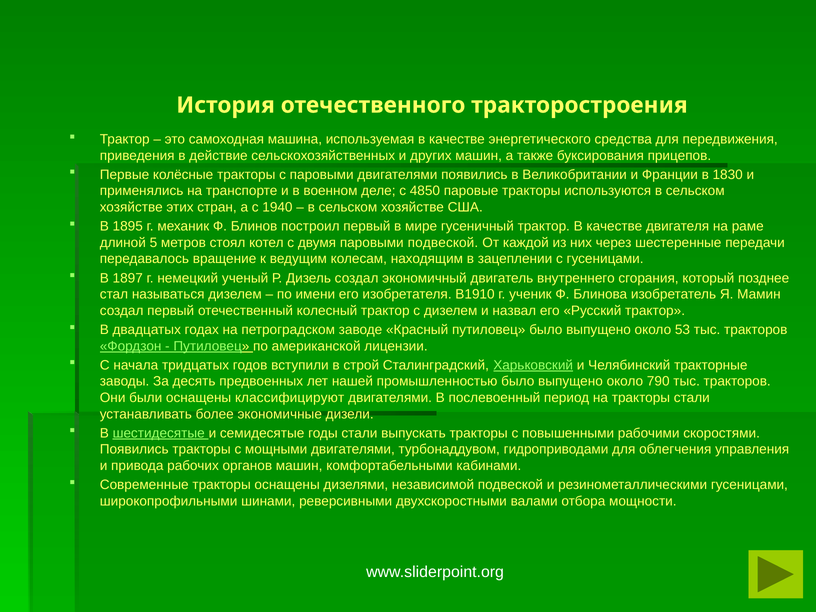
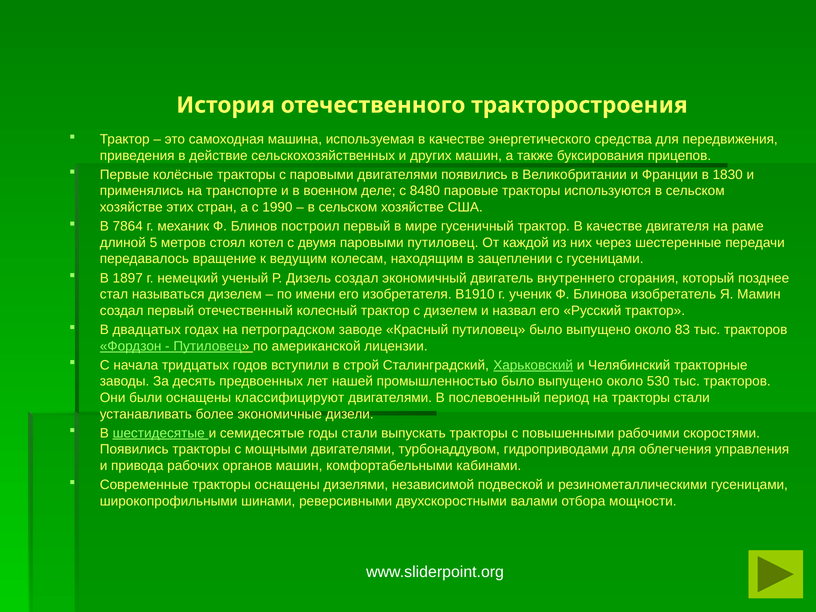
4850: 4850 -> 8480 (425, 191)
1940: 1940 -> 1990 (277, 207)
1895: 1895 -> 7864 (128, 226)
паровыми подвеской: подвеской -> путиловец (443, 243)
53: 53 -> 83 (682, 330)
790: 790 -> 530 (658, 381)
